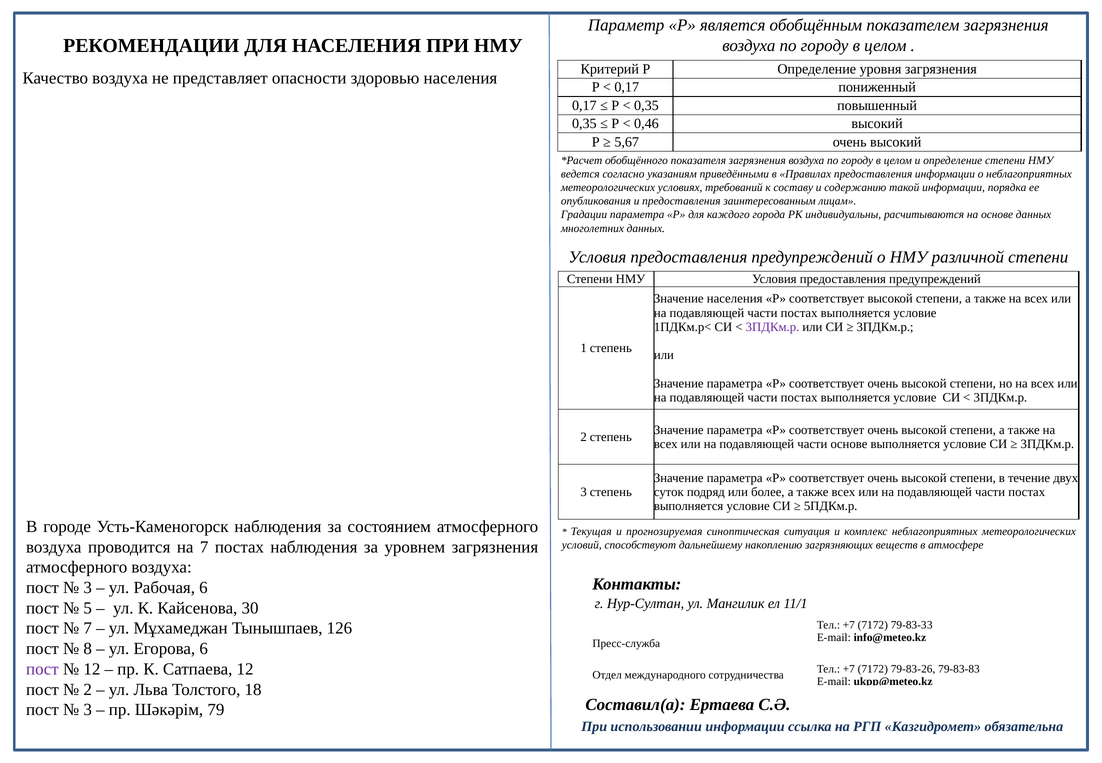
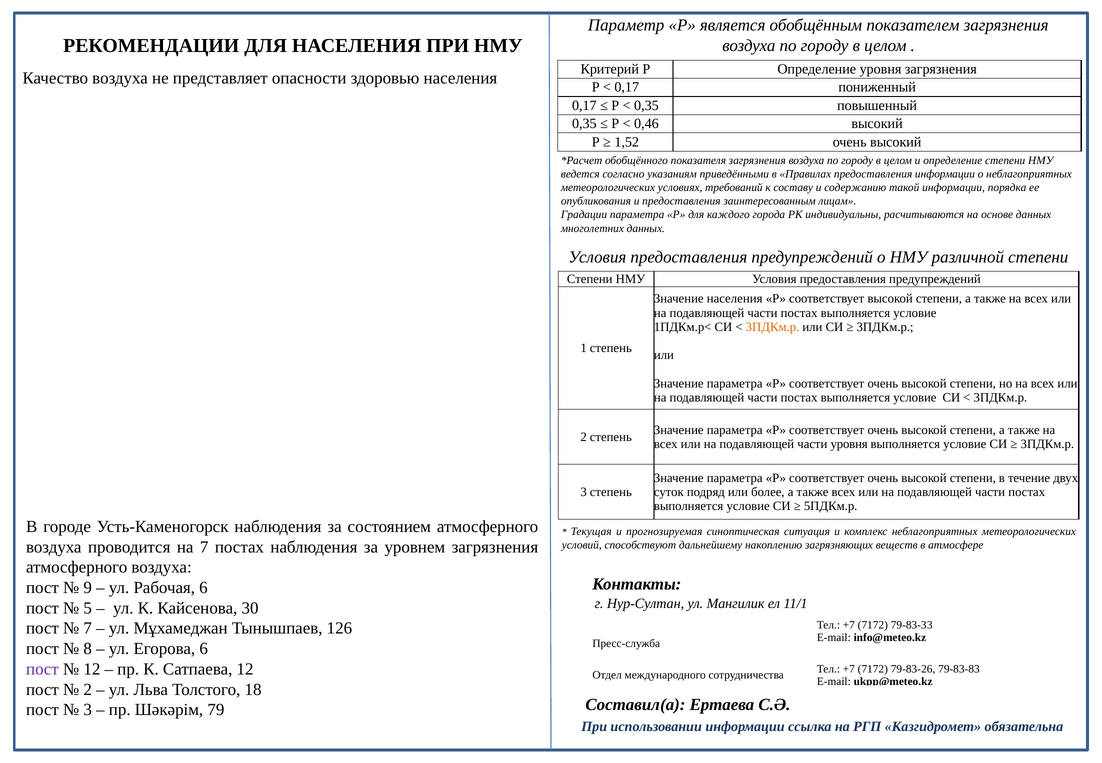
5,67: 5,67 -> 1,52 (627, 142)
3ПДКм.р colour: purple -> orange (773, 327)
части основе: основе -> уровня (849, 444)
3: 3 -> 9 (88, 588)
